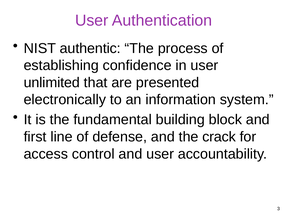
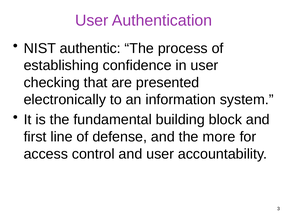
unlimited: unlimited -> checking (52, 82)
crack: crack -> more (219, 137)
